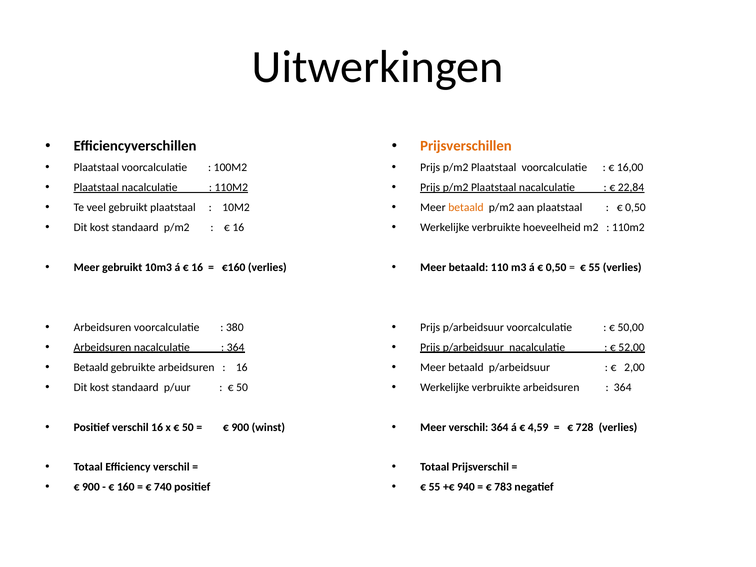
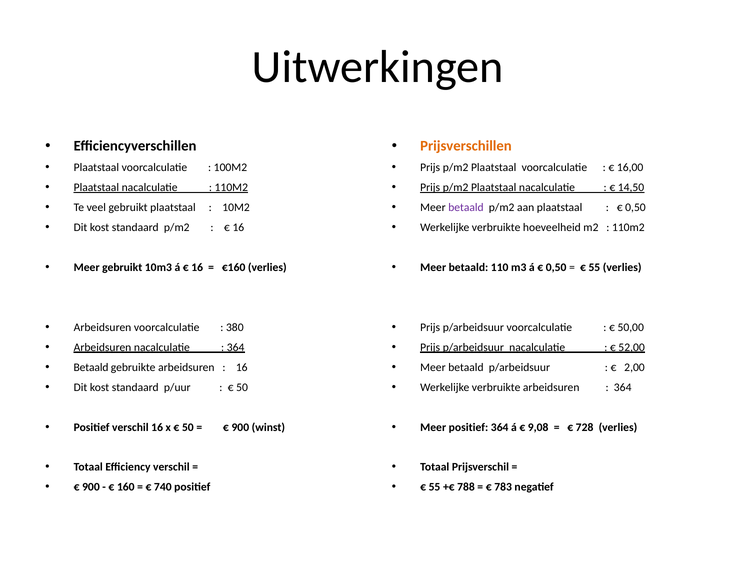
22,84: 22,84 -> 14,50 (631, 188)
betaald colour: orange -> purple (466, 208)
Meer verschil: verschil -> positief (468, 427)
4,59: 4,59 -> 9,08 (538, 427)
940: 940 -> 788 (466, 487)
